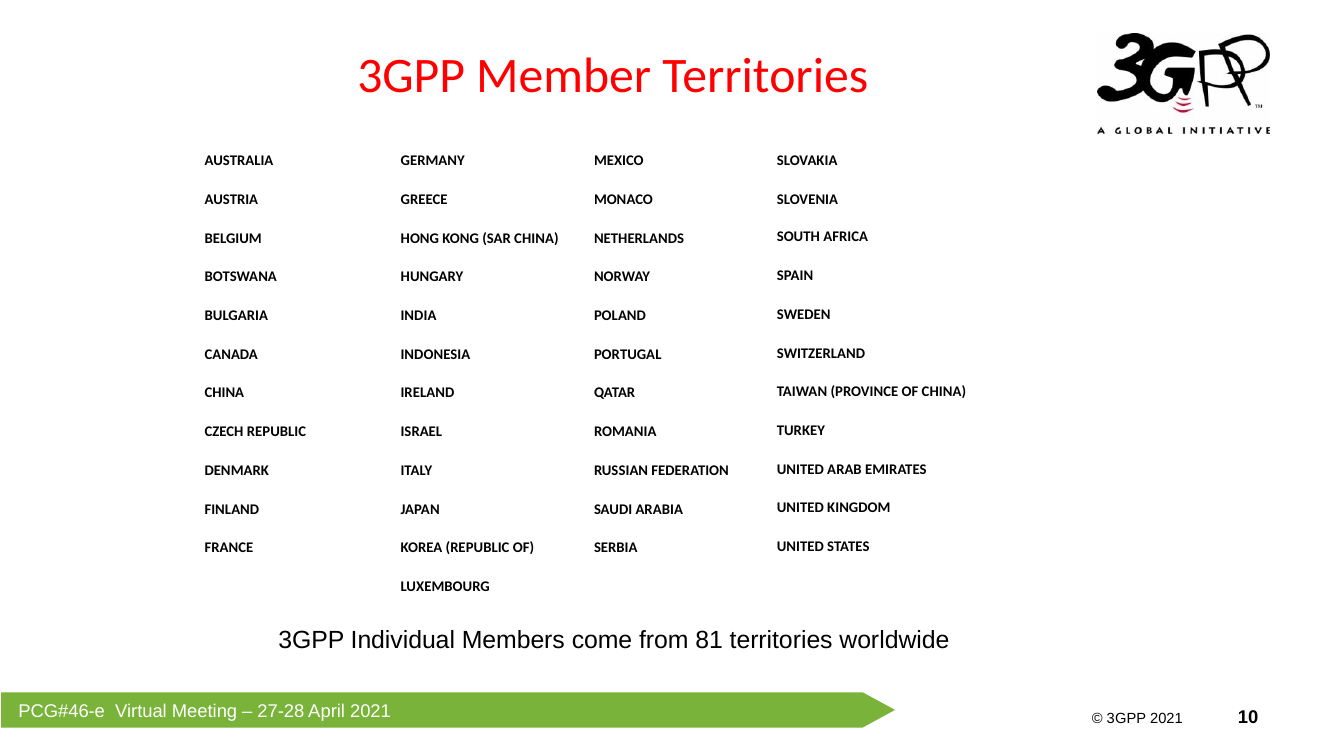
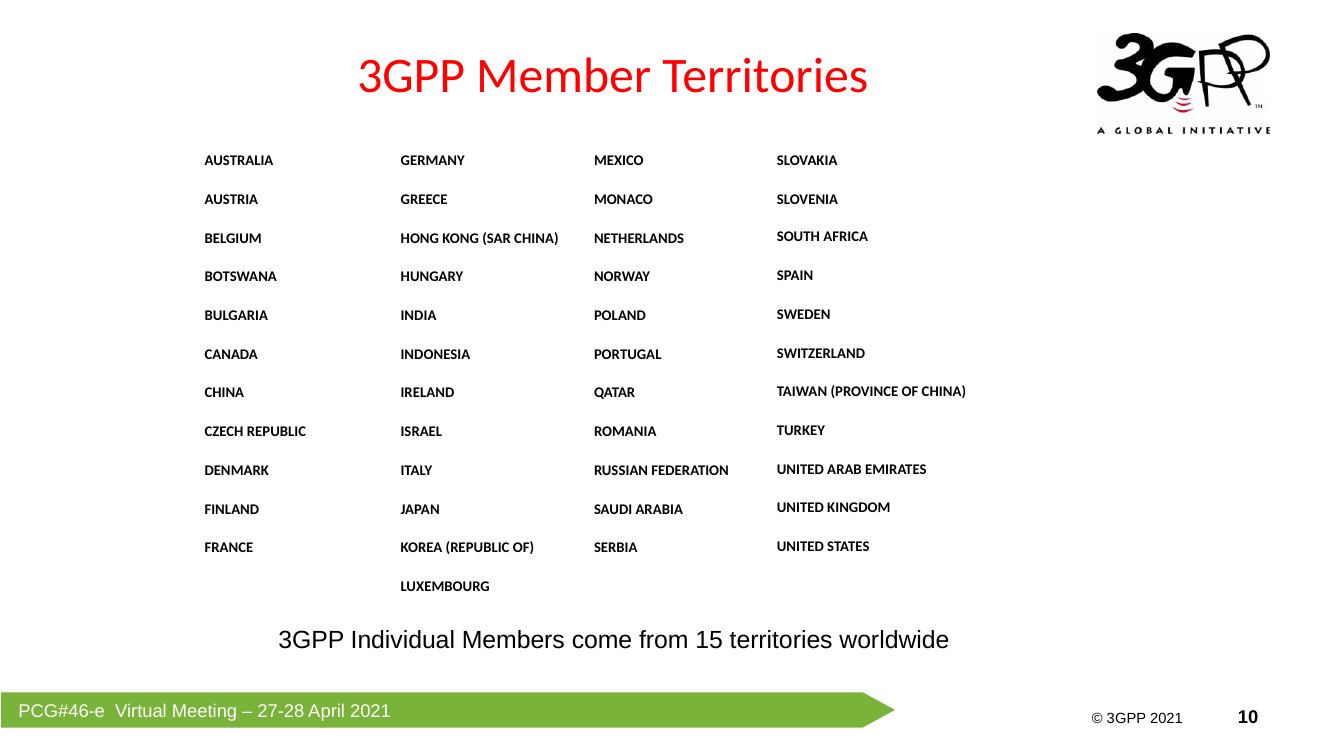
81: 81 -> 15 (709, 641)
